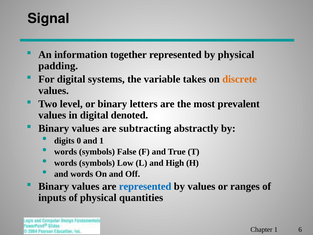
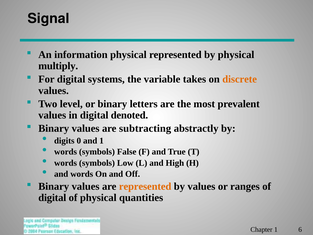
information together: together -> physical (128, 55)
padding: padding -> multiply (58, 66)
represented colour: blue -> orange (145, 186)
inputs: inputs -> digital (52, 198)
